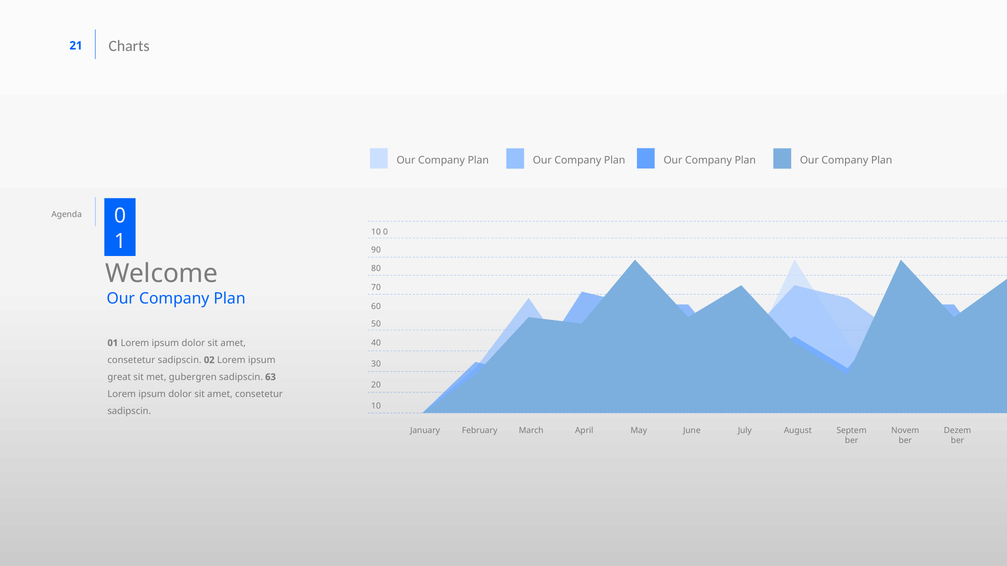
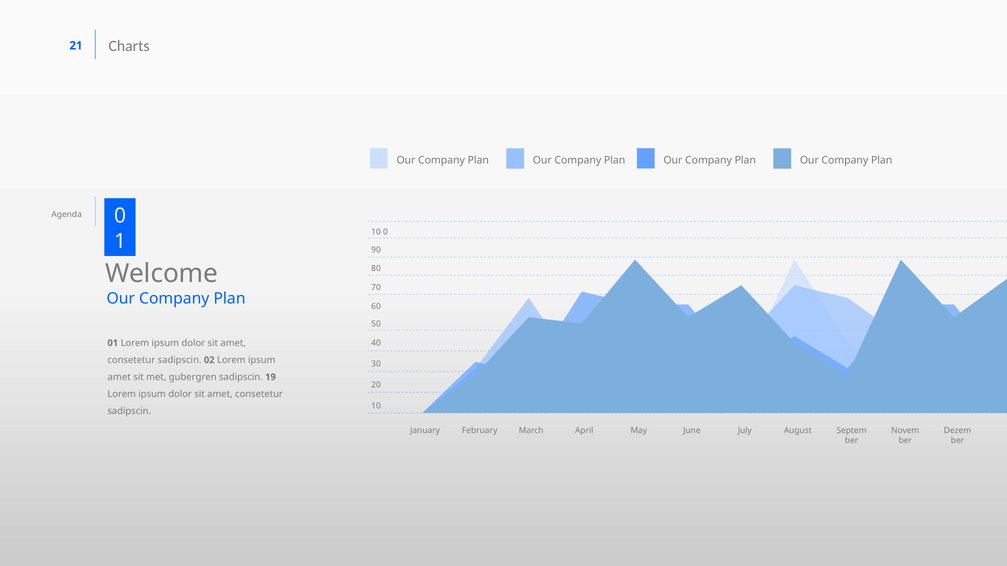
great: great -> amet (119, 377)
63: 63 -> 19 (271, 377)
